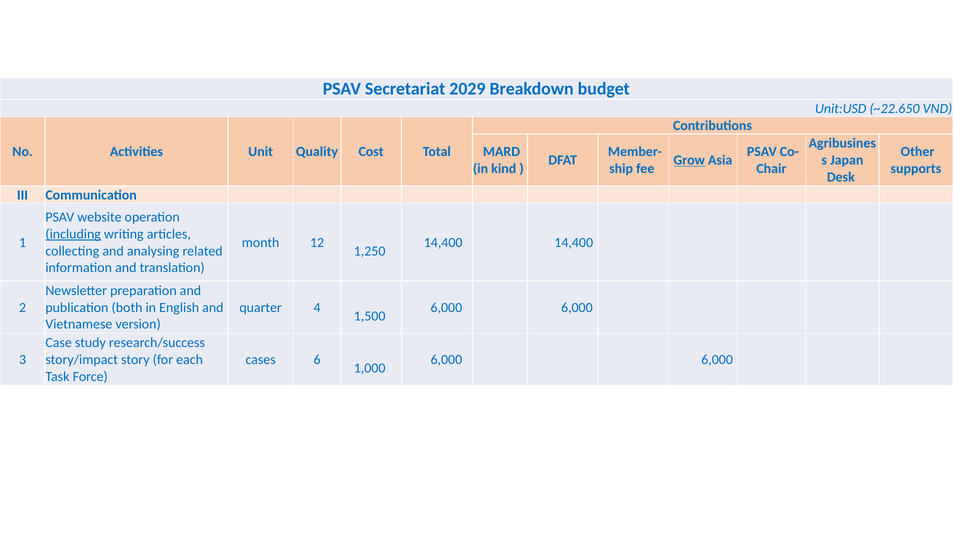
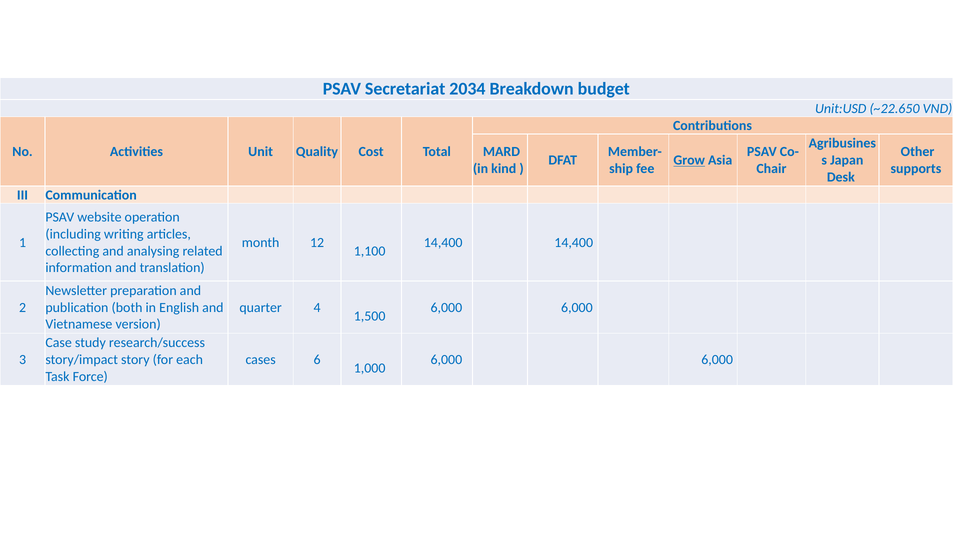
2029: 2029 -> 2034 (467, 89)
including underline: present -> none (73, 234)
1,250: 1,250 -> 1,100 (370, 251)
